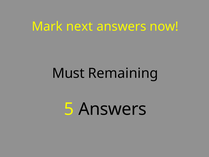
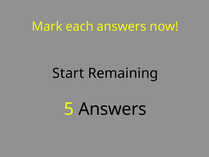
next: next -> each (80, 26)
Must: Must -> Start (68, 73)
